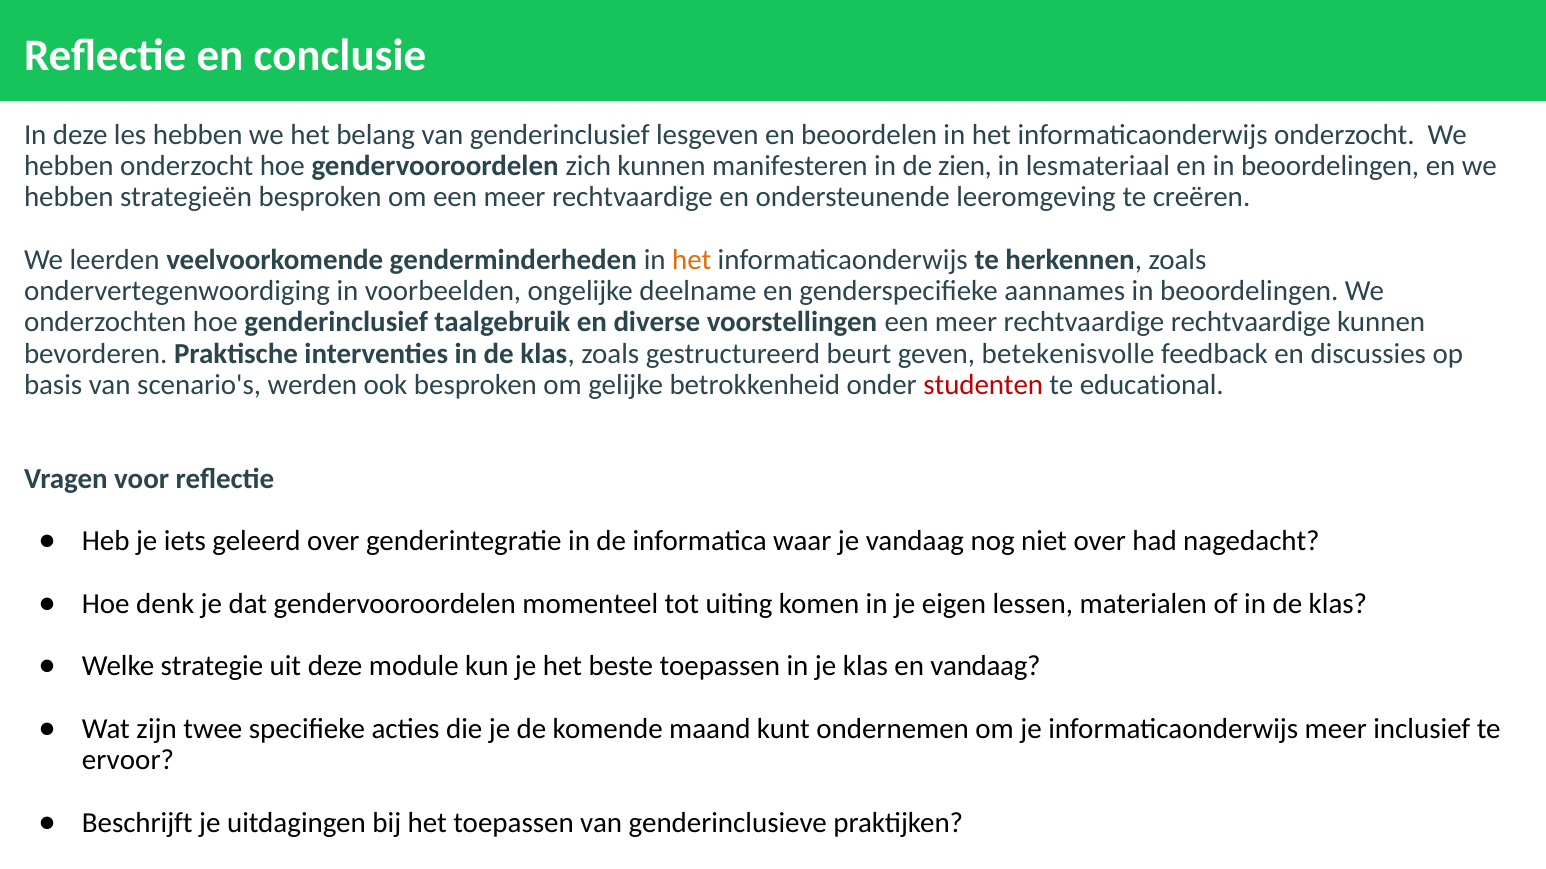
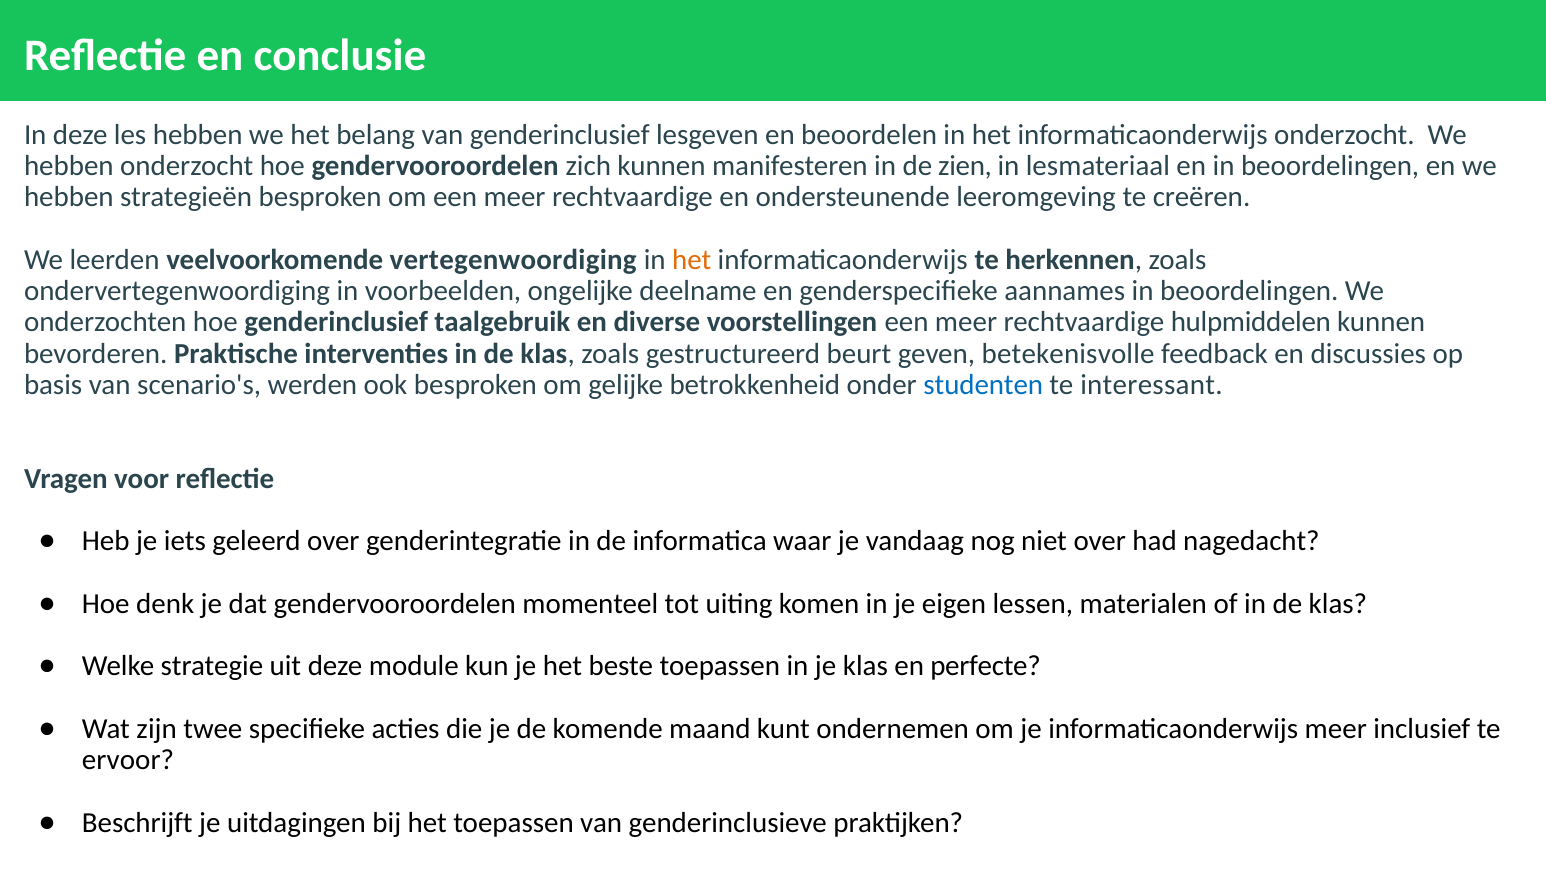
genderminderheden: genderminderheden -> vertegenwoordiging (513, 260)
rechtvaardige rechtvaardige: rechtvaardige -> hulpmiddelen (1251, 322)
studenten colour: red -> blue (983, 385)
educational: educational -> interessant (1151, 385)
en vandaag: vandaag -> perfecte (986, 667)
